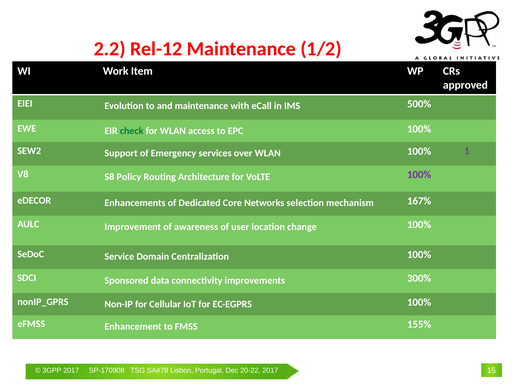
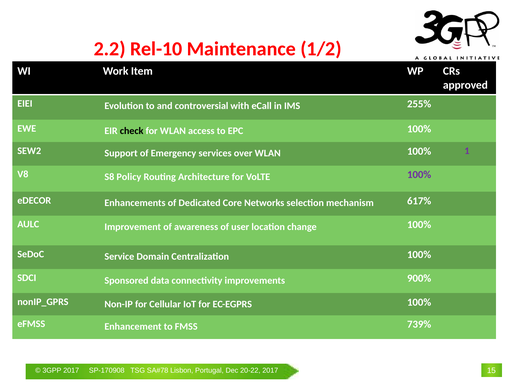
Rel-12: Rel-12 -> Rel-10 (156, 49)
and maintenance: maintenance -> controversial (202, 106)
500%: 500% -> 255% (419, 104)
check colour: green -> black (132, 131)
167%: 167% -> 617% (419, 201)
300%: 300% -> 900% (419, 279)
155%: 155% -> 739% (419, 325)
